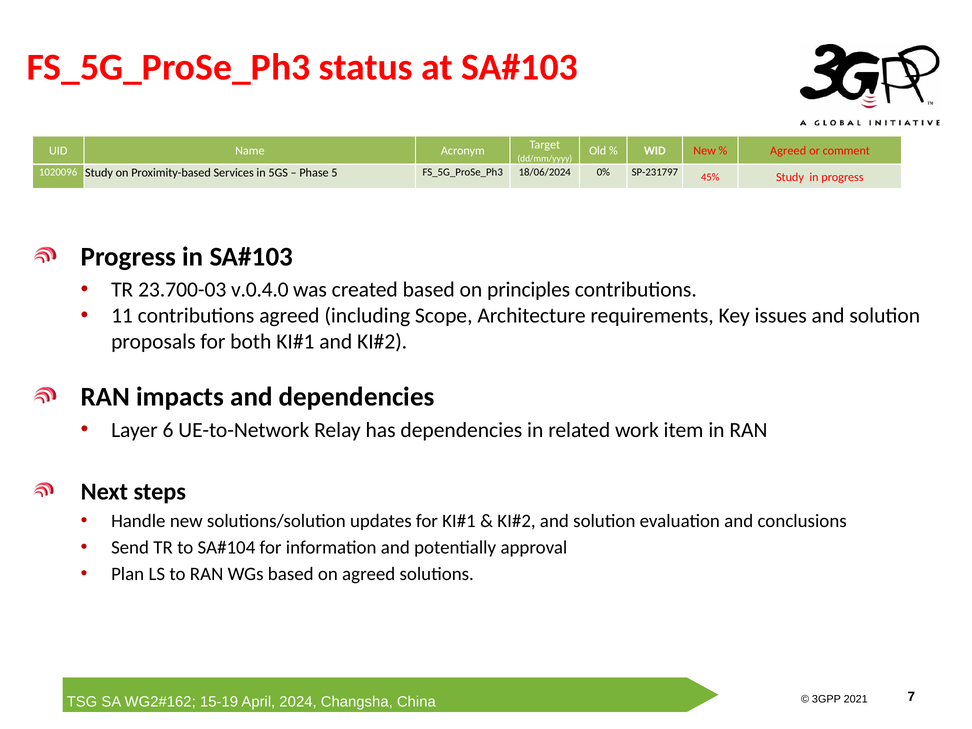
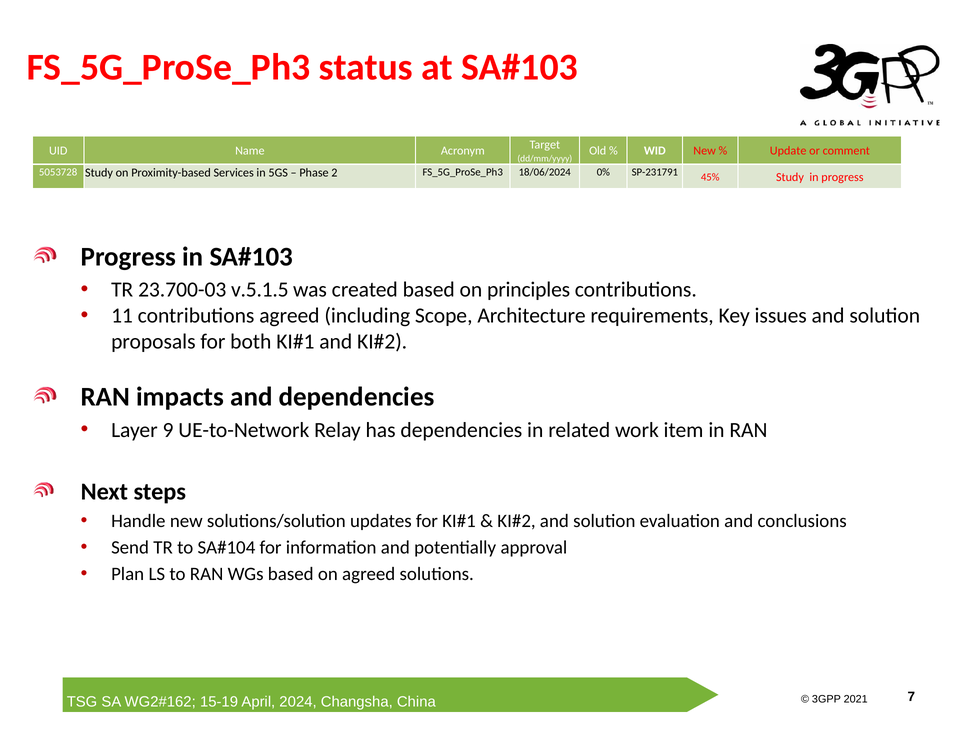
Agreed: Agreed -> Update (788, 151)
1020096: 1020096 -> 5053728 (58, 172)
5: 5 -> 2 (334, 173)
SP-231797: SP-231797 -> SP-231791 (655, 172)
v.0.4.0: v.0.4.0 -> v.5.1.5 (260, 290)
6: 6 -> 9 (168, 430)
